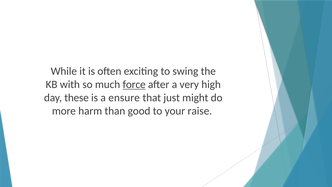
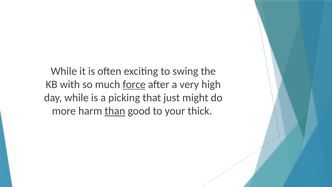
day these: these -> while (77, 98)
ensure: ensure -> picking (124, 98)
than underline: none -> present (115, 111)
raise: raise -> thick (200, 111)
